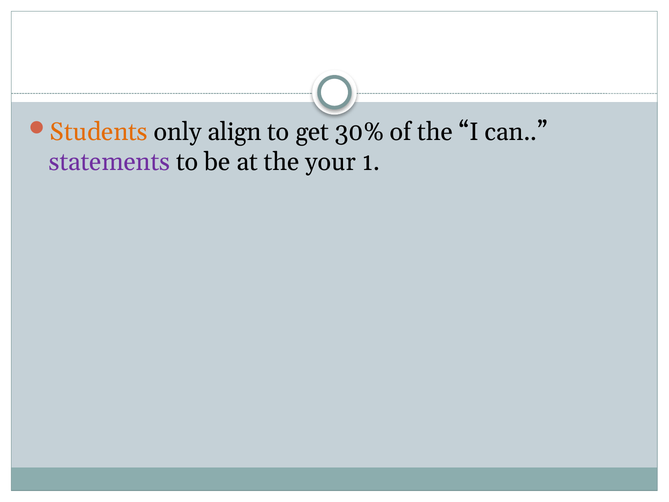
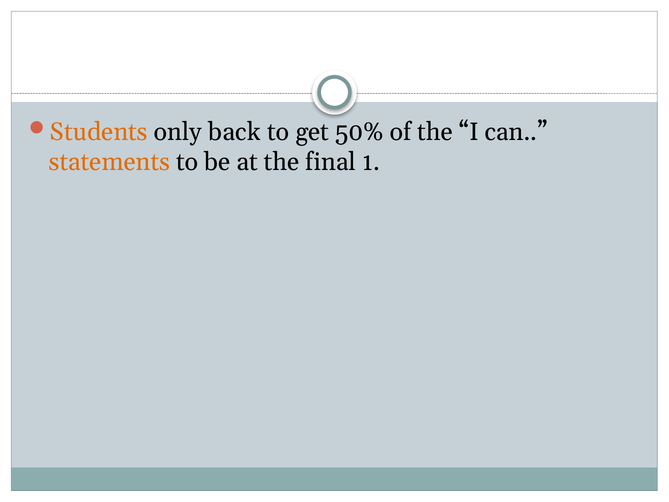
align: align -> back (234, 132)
30%: 30% -> 50% (359, 132)
statements colour: purple -> orange (109, 162)
your: your -> final (331, 162)
